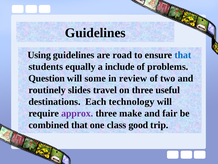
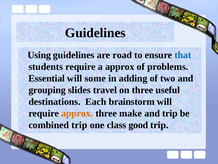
students equally: equally -> require (81, 66)
a include: include -> approx (120, 66)
Question: Question -> Essential (47, 78)
review: review -> adding (133, 78)
routinely: routinely -> grouping (47, 90)
technology: technology -> brainstorm (132, 101)
approx colour: purple -> orange (77, 113)
and fair: fair -> trip (170, 113)
combined that: that -> trip (79, 125)
